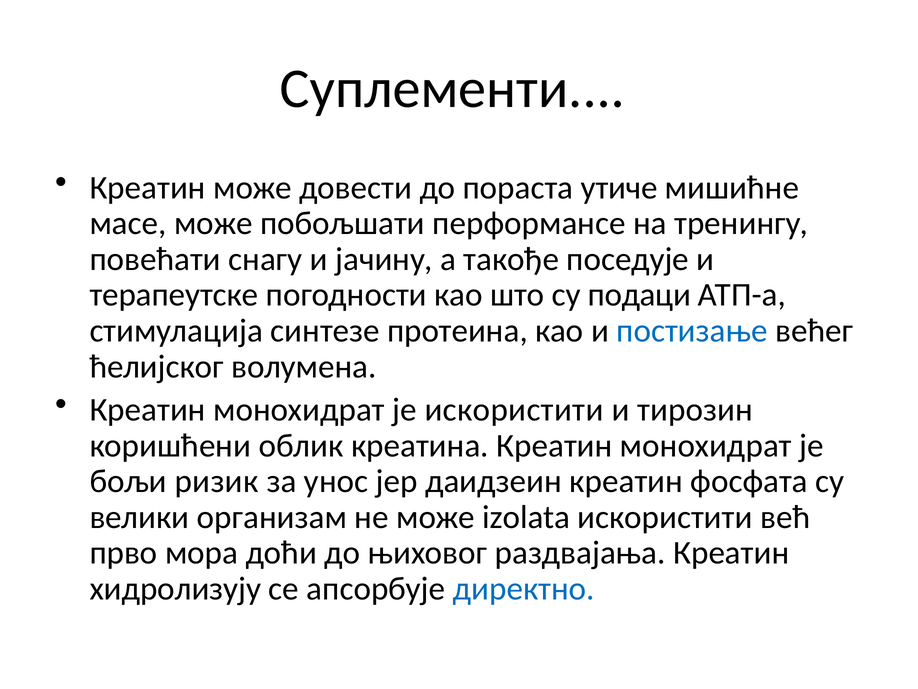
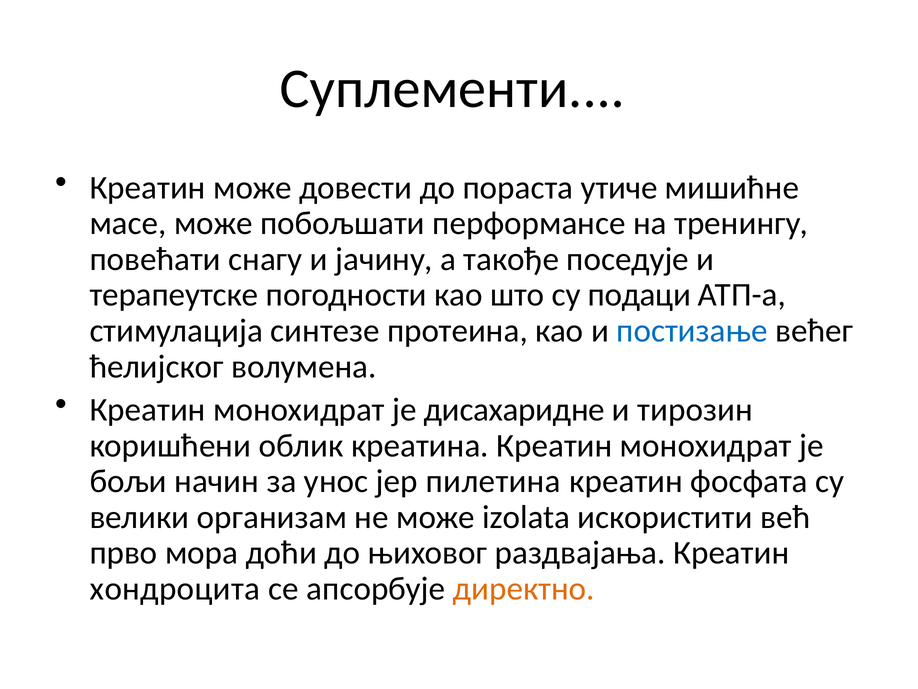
је искористити: искористити -> дисахаридне (514, 409)
ризик: ризик -> начин (217, 481)
даидзеин: даидзеин -> пилетина (493, 481)
хидролизују: хидролизују -> хондроцита (175, 588)
директно colour: blue -> orange (524, 588)
